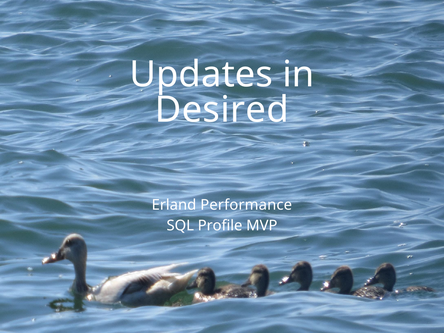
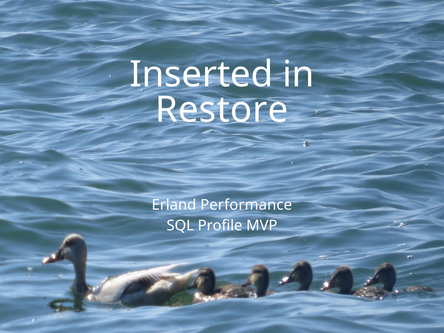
Updates: Updates -> Inserted (201, 75)
Desired: Desired -> Restore (222, 110)
